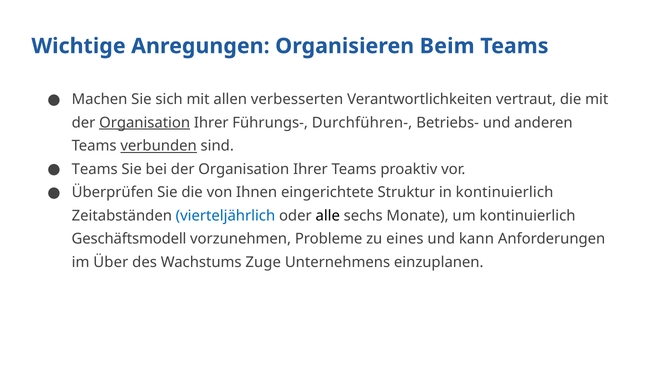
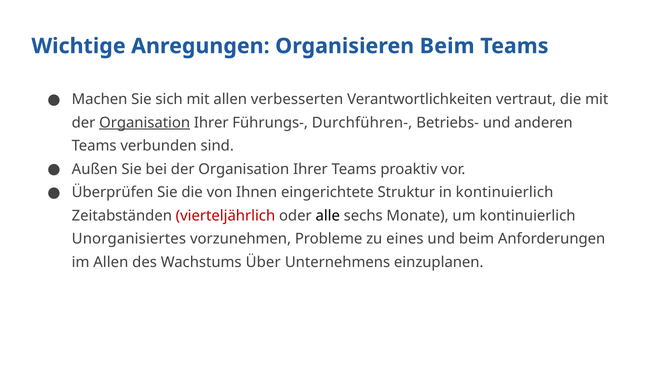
verbunden underline: present -> none (159, 146)
Teams: Teams -> Außen (95, 169)
vierteljährlich colour: blue -> red (225, 215)
Geschäftsmodell: Geschäftsmodell -> Unorganisiertes (129, 239)
und kann: kann -> beim (477, 239)
im Über: Über -> Allen (111, 262)
Zuge: Zuge -> Über (263, 262)
